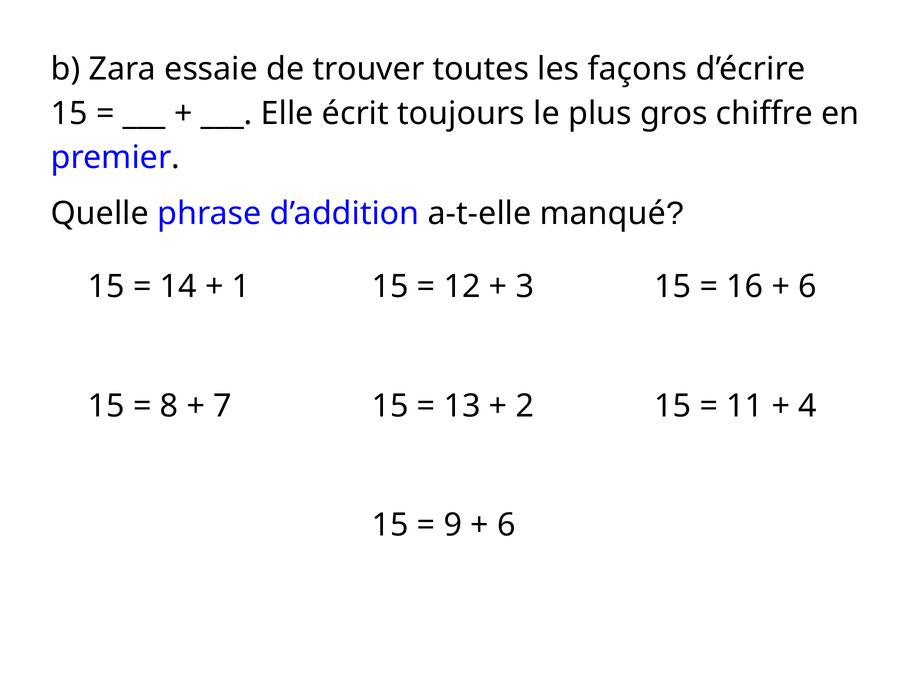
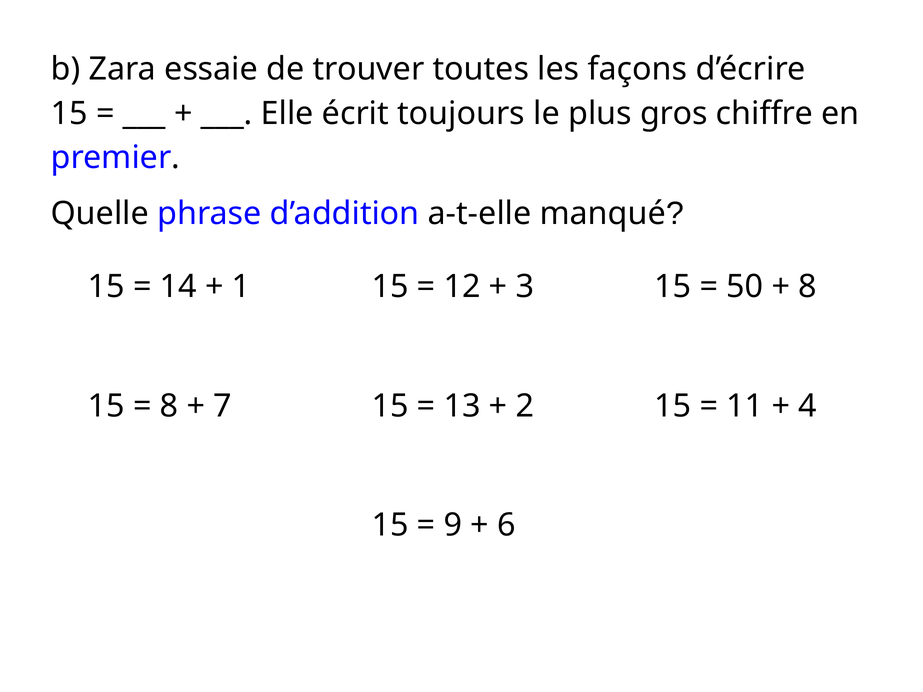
16: 16 -> 50 (745, 286)
6: 6 -> 8 (808, 286)
